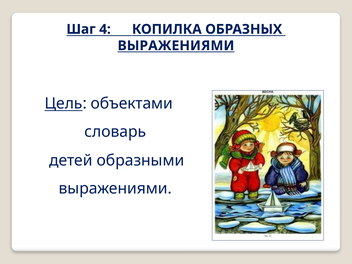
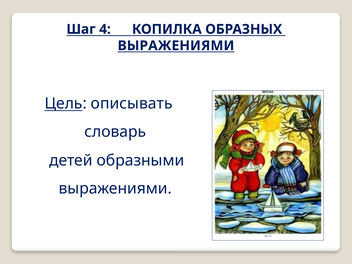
объектами: объектами -> описывать (132, 104)
